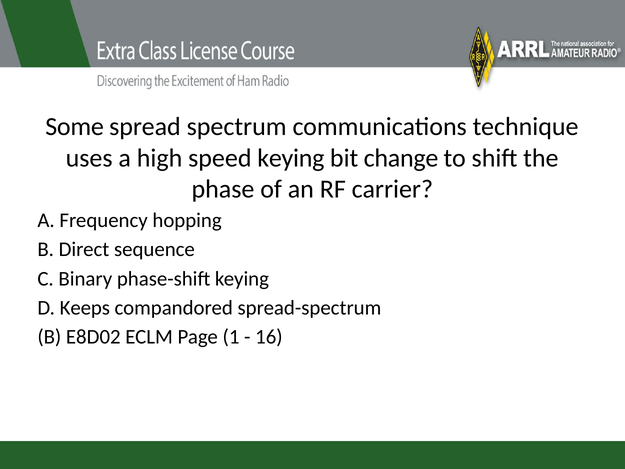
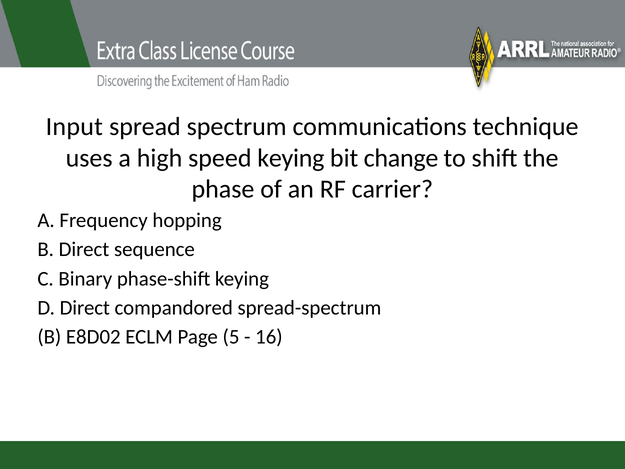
Some: Some -> Input (74, 127)
D Keeps: Keeps -> Direct (85, 308)
1: 1 -> 5 (231, 337)
